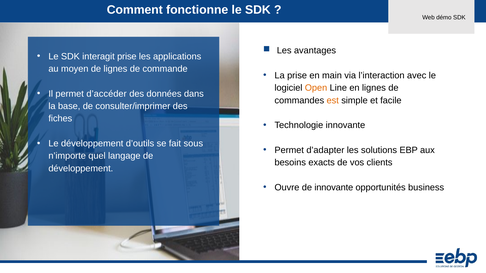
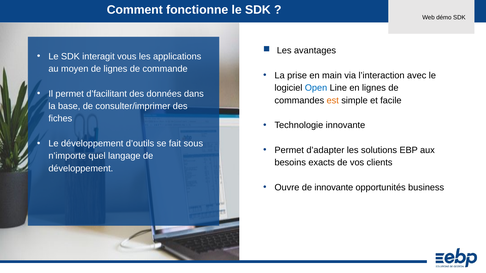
interagit prise: prise -> vous (127, 57)
Open colour: orange -> blue (316, 88)
d’accéder: d’accéder -> d’facilitant (107, 94)
